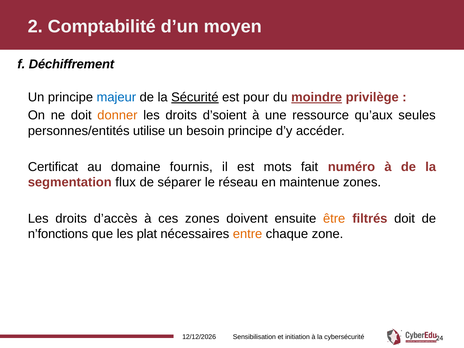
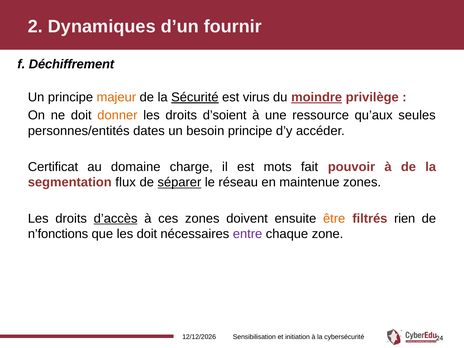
Comptabilité: Comptabilité -> Dynamiques (102, 26)
moyen: moyen -> fournir (233, 26)
majeur colour: blue -> orange (116, 97)
pour: pour -> virus (256, 97)
utilise: utilise -> dates (149, 131)
fournis: fournis -> charge (191, 167)
numéro: numéro -> pouvoir (351, 167)
séparer underline: none -> present (179, 182)
d’accès underline: none -> present (116, 218)
filtrés doit: doit -> rien (405, 218)
les plat: plat -> doit (147, 234)
entre colour: orange -> purple (248, 234)
